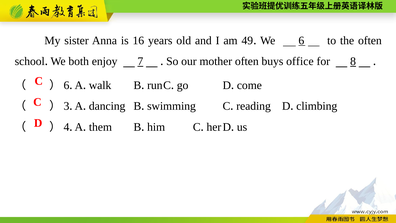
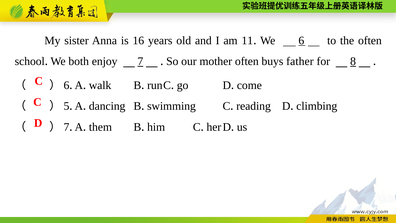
49: 49 -> 11 (247, 40)
office: office -> father (300, 61)
3: 3 -> 5 (67, 106)
4: 4 -> 7 (67, 127)
